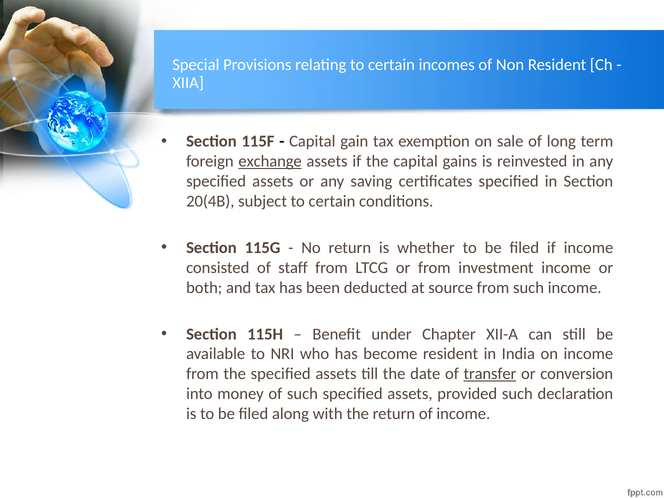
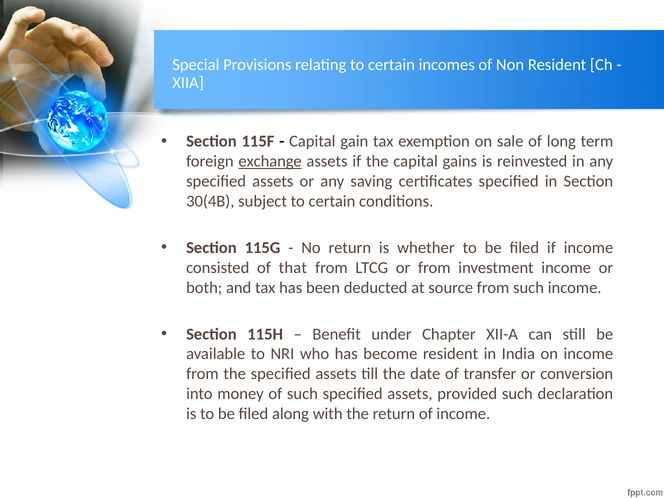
20(4B: 20(4B -> 30(4B (210, 201)
staff: staff -> that (293, 268)
transfer underline: present -> none (490, 374)
